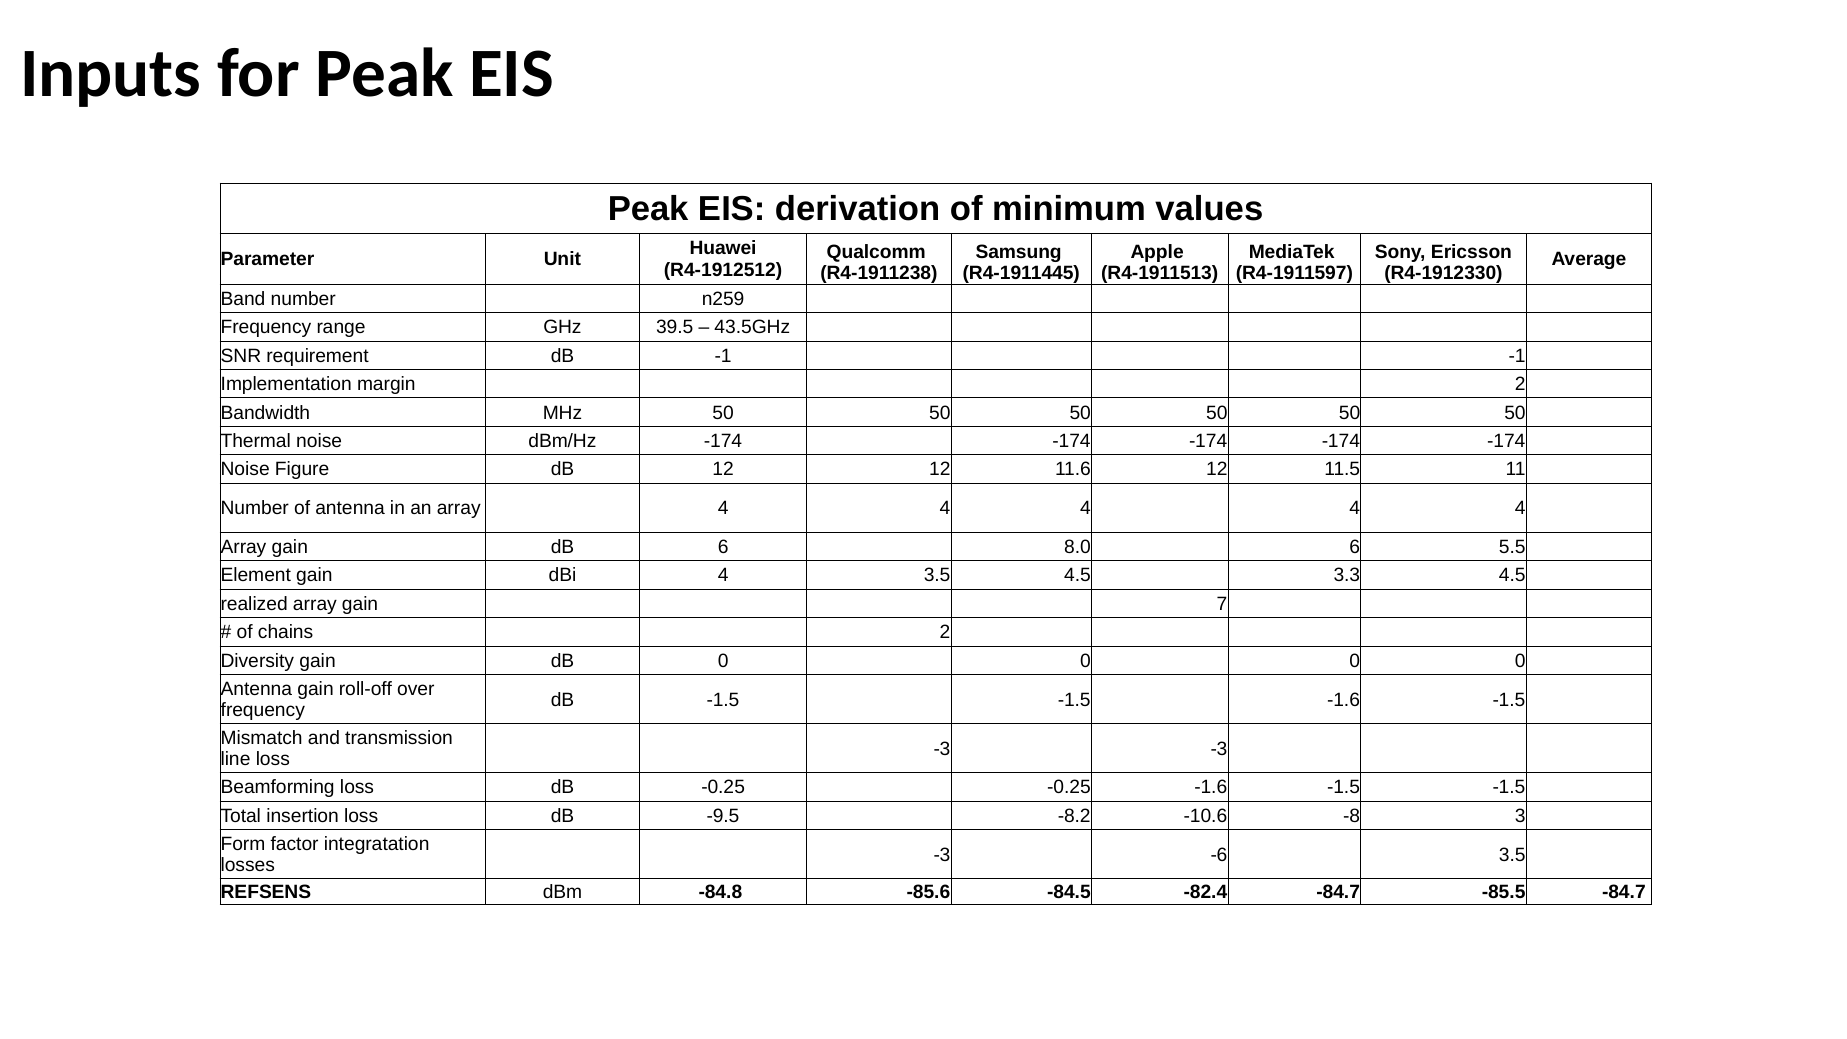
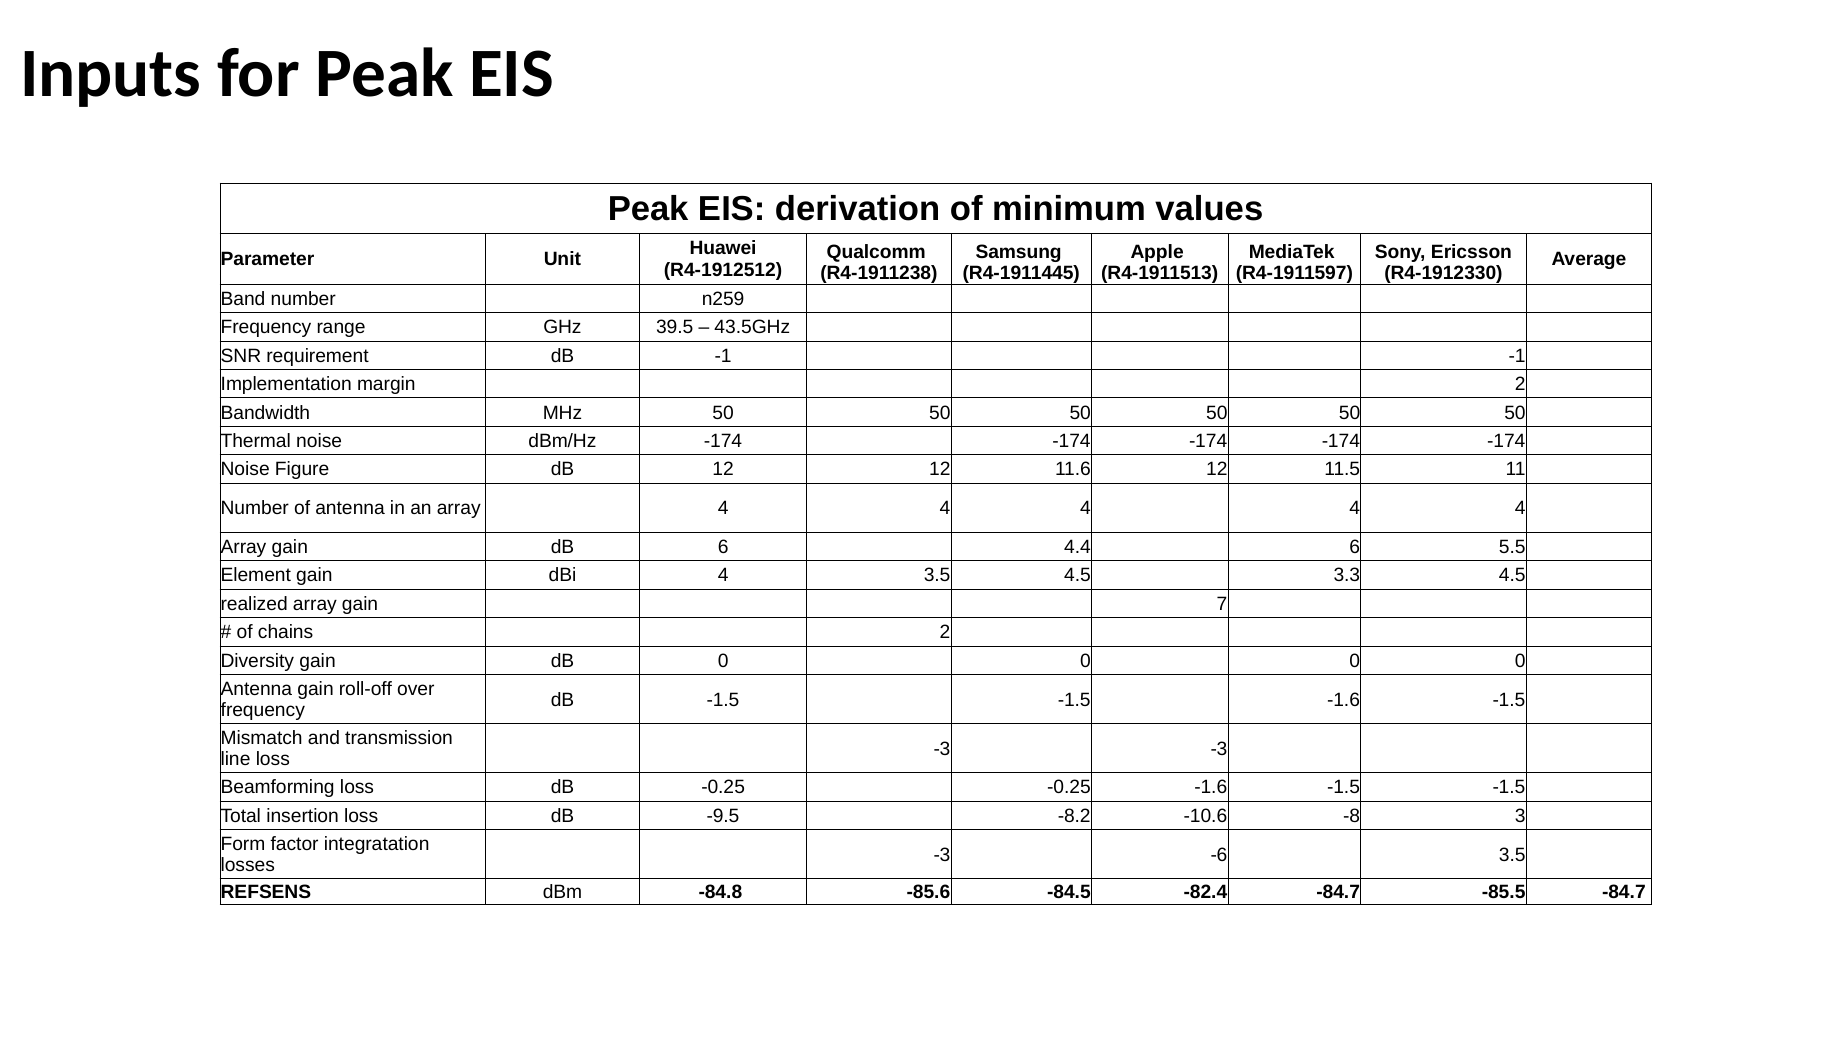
8.0: 8.0 -> 4.4 (1078, 547)
